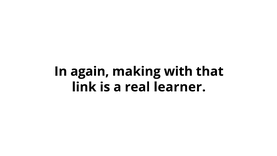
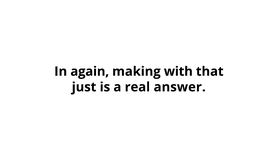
link: link -> just (84, 87)
learner: learner -> answer (180, 87)
